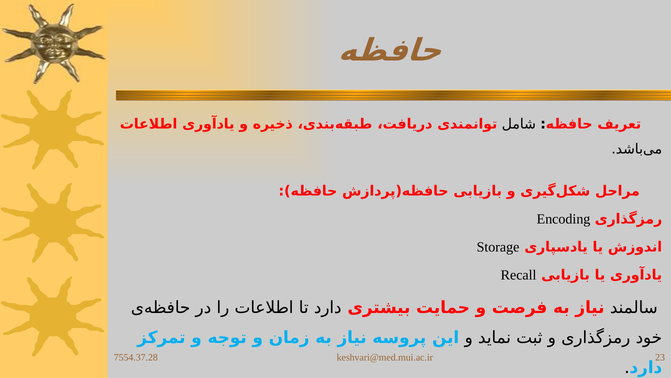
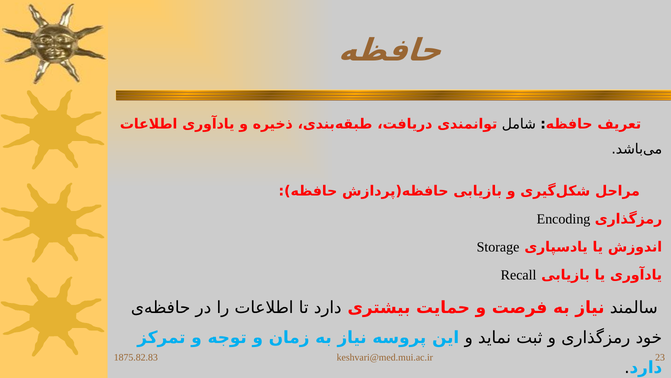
7554.37.28: 7554.37.28 -> 1875.82.83 (136, 357)
